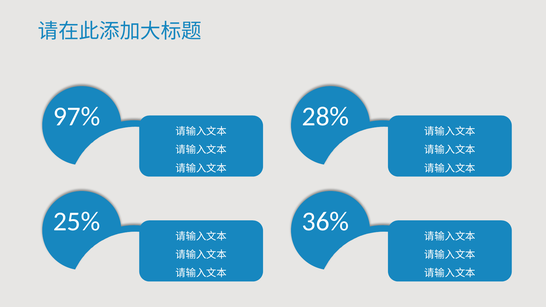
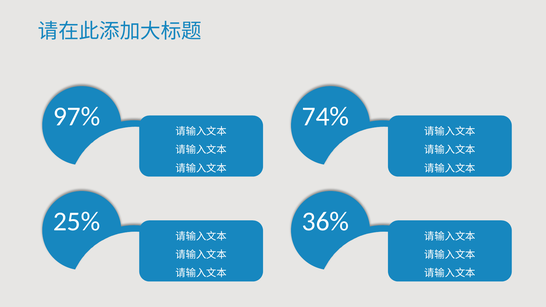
28%: 28% -> 74% (325, 117)
